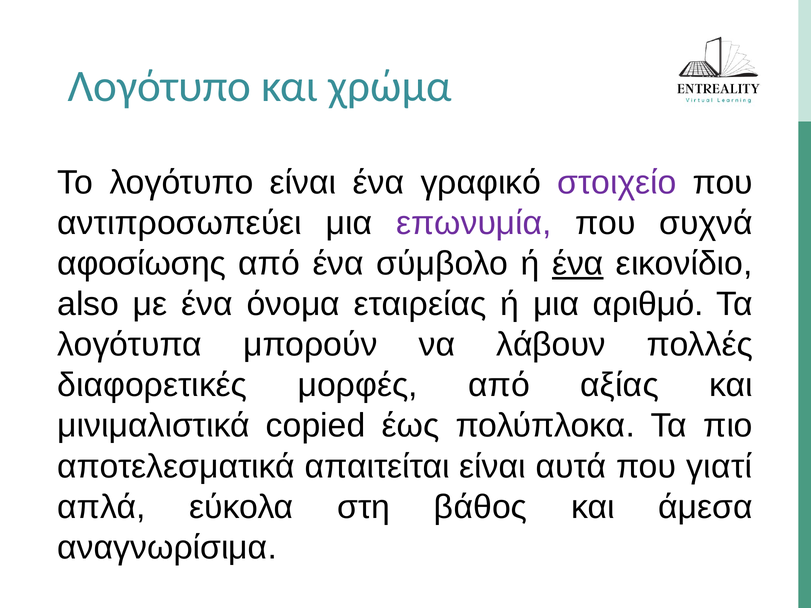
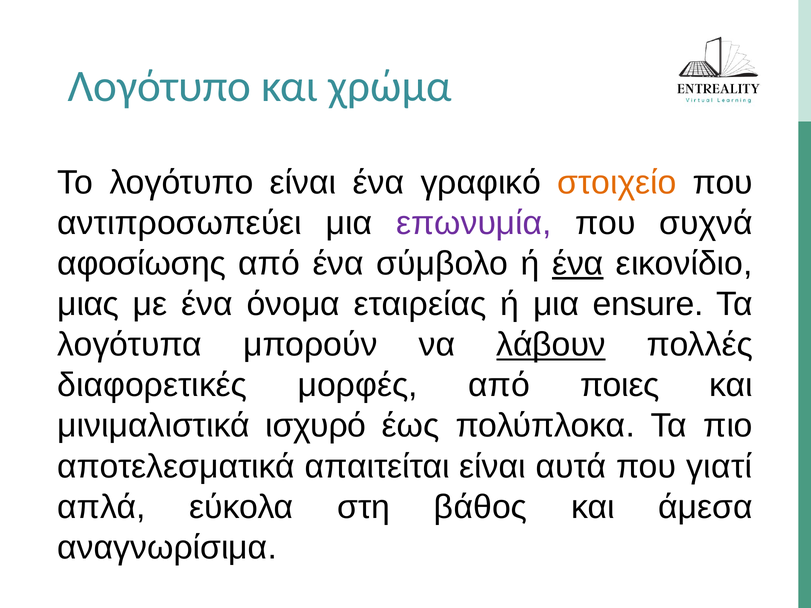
στοιχείο colour: purple -> orange (617, 183)
also: also -> μιας (88, 304)
αριθμό: αριθμό -> ensure (648, 304)
λάβουν underline: none -> present (551, 345)
αξίας: αξίας -> ποιες (620, 385)
copied: copied -> ισχυρό (316, 426)
